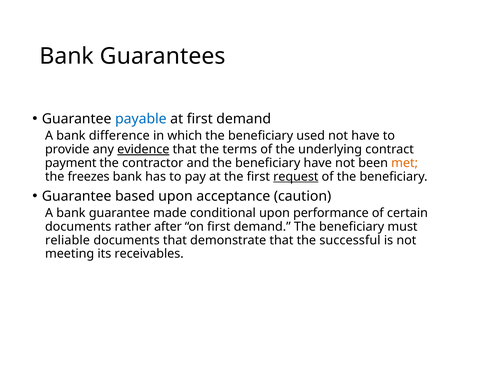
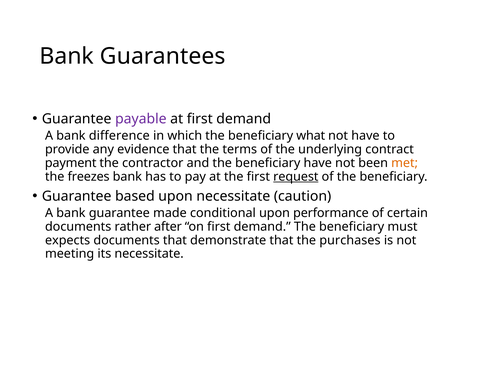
payable colour: blue -> purple (141, 119)
used: used -> what (311, 136)
evidence underline: present -> none (143, 150)
upon acceptance: acceptance -> necessitate (233, 196)
reliable: reliable -> expects (68, 240)
successful: successful -> purchases (350, 240)
its receivables: receivables -> necessitate (149, 254)
